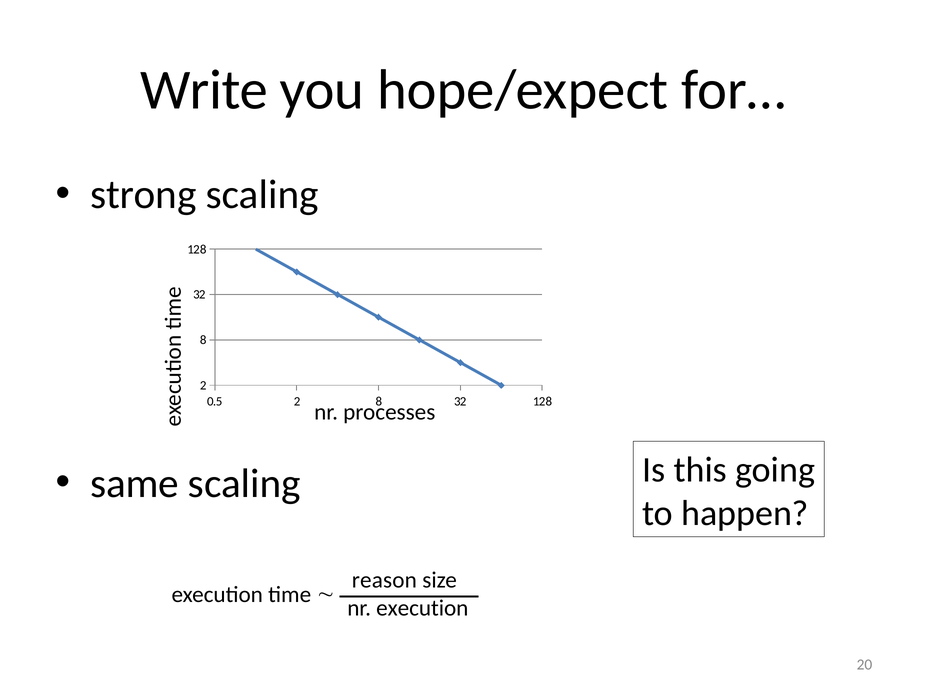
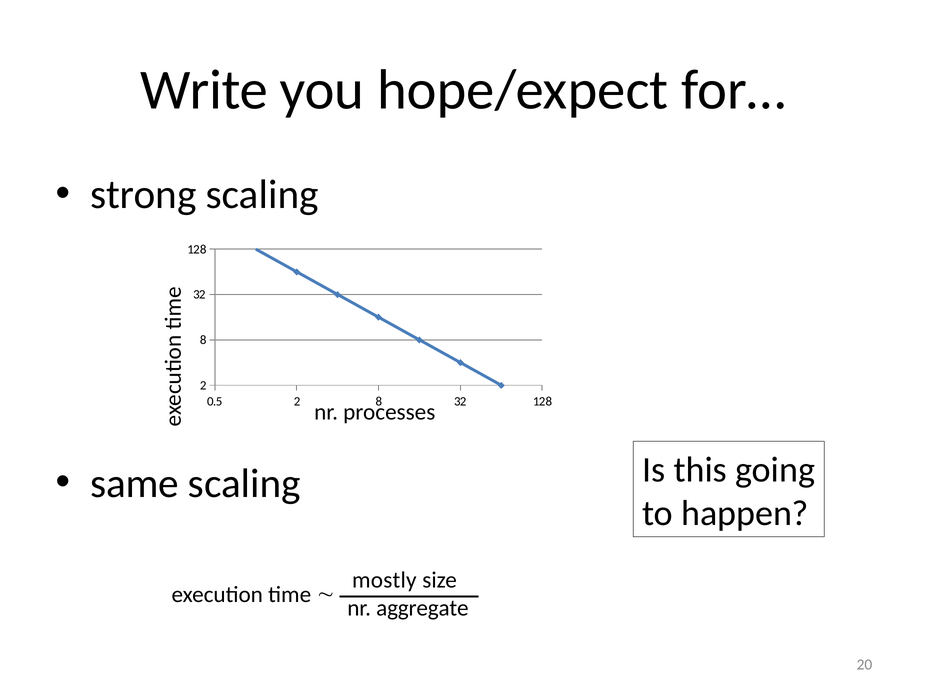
reason: reason -> mostly (384, 580)
nr execution: execution -> aggregate (422, 608)
